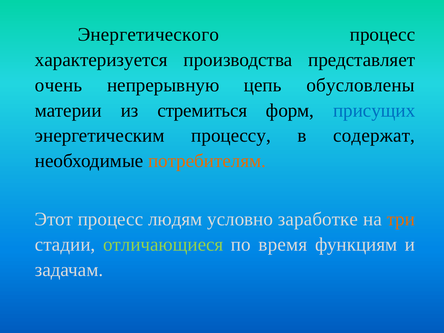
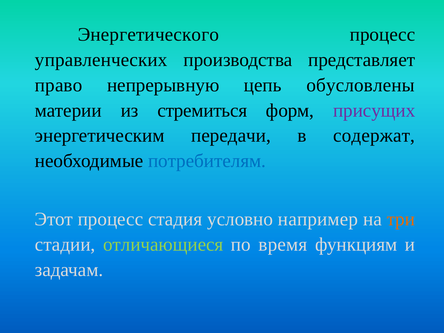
характеризуется: характеризуется -> управленческих (101, 60)
очень: очень -> право (59, 85)
присущих colour: blue -> purple (374, 110)
процессу: процессу -> передачи (231, 136)
потребителям colour: orange -> blue (207, 161)
людям: людям -> стадия (175, 219)
заработке: заработке -> например (318, 219)
